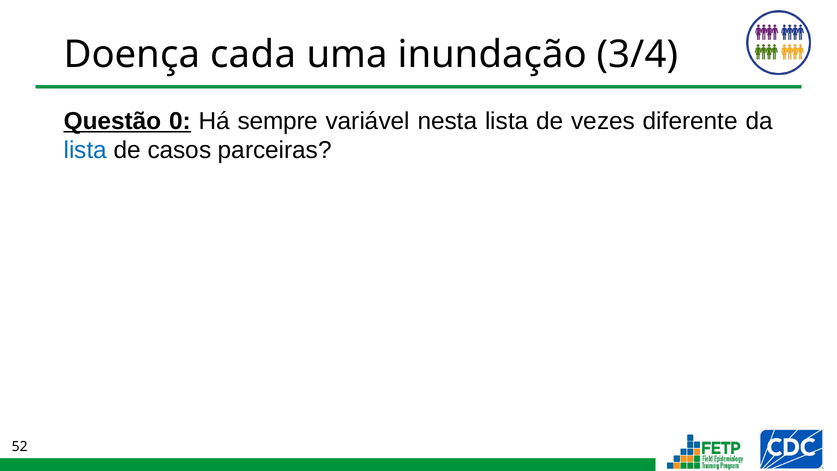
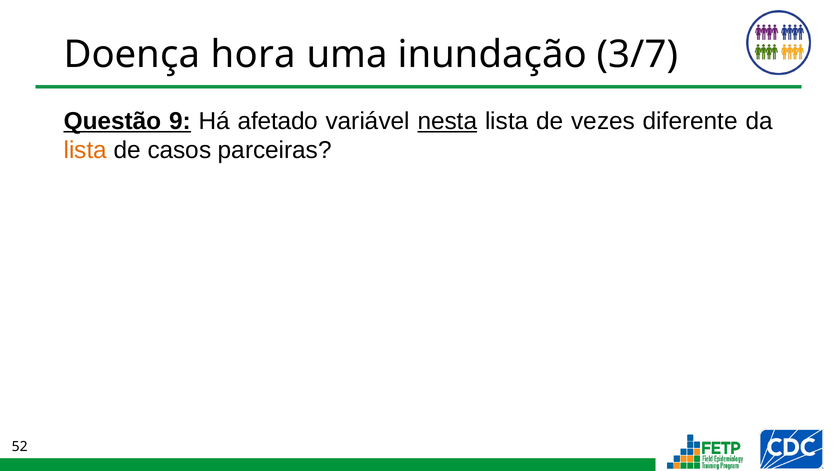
cada: cada -> hora (253, 54)
3/4: 3/4 -> 3/7 (637, 54)
0: 0 -> 9 (180, 121)
sempre: sempre -> afetado (278, 121)
nesta underline: none -> present (447, 121)
lista colour: blue -> orange (85, 150)
